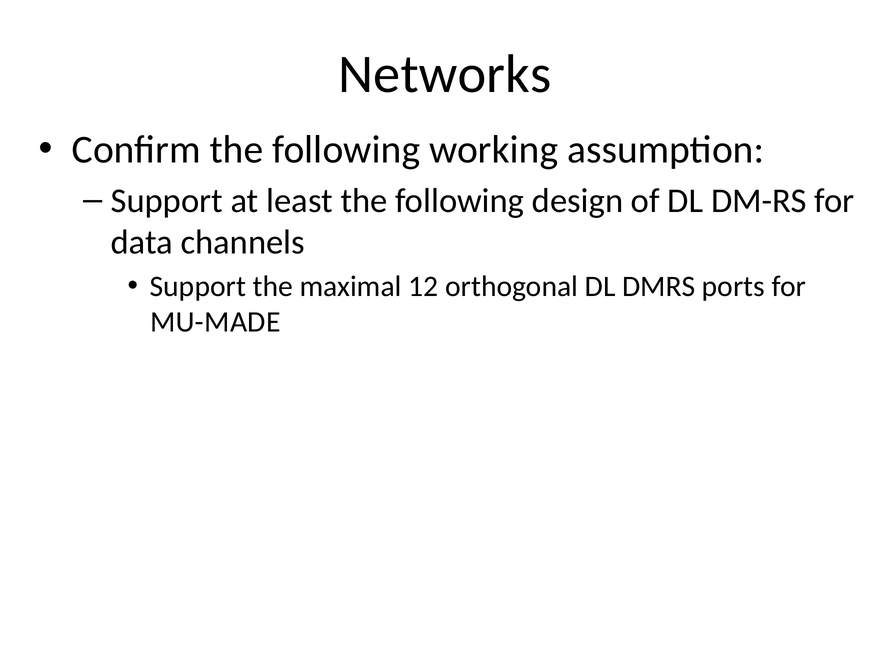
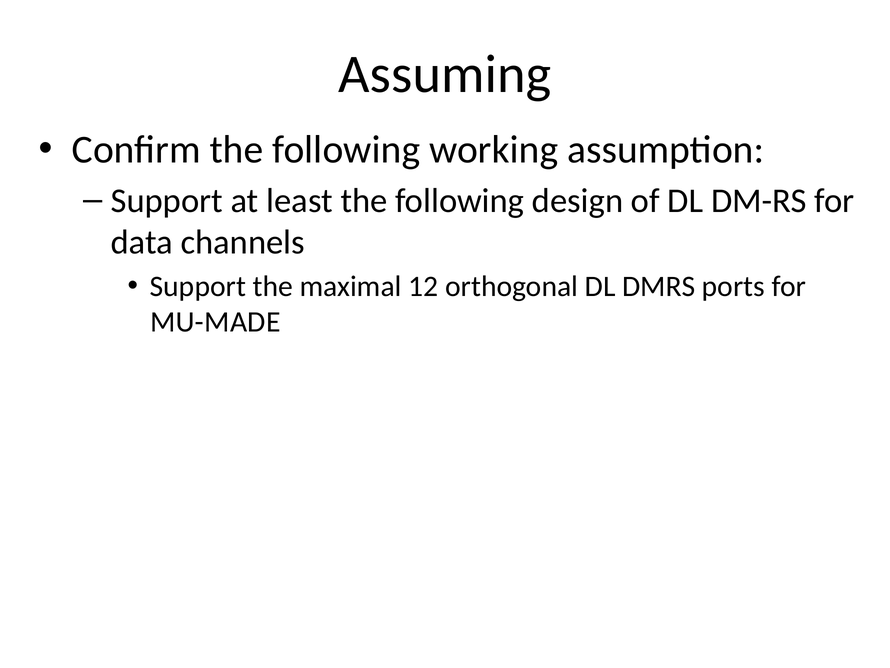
Networks: Networks -> Assuming (445, 74)
